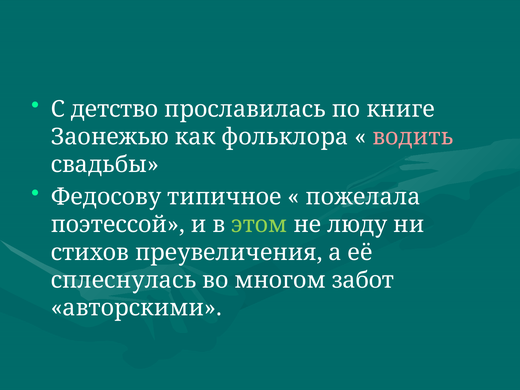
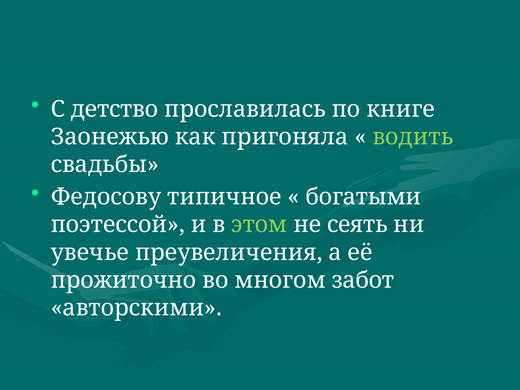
фольклора: фольклора -> пригоняла (285, 137)
водить colour: pink -> light green (413, 137)
пожелала: пожелала -> богатыми (363, 197)
люду: люду -> сеять (357, 225)
стихов: стихов -> увечье (90, 252)
сплеснулась: сплеснулась -> прожиточно (124, 280)
